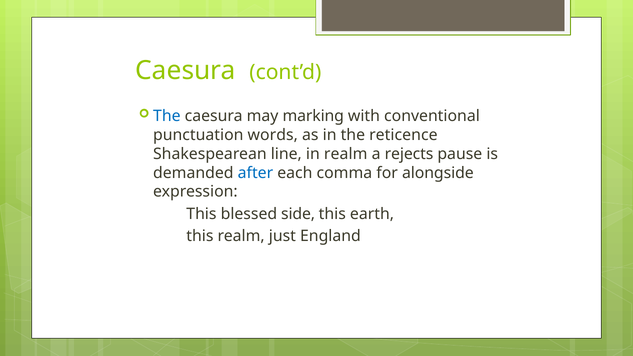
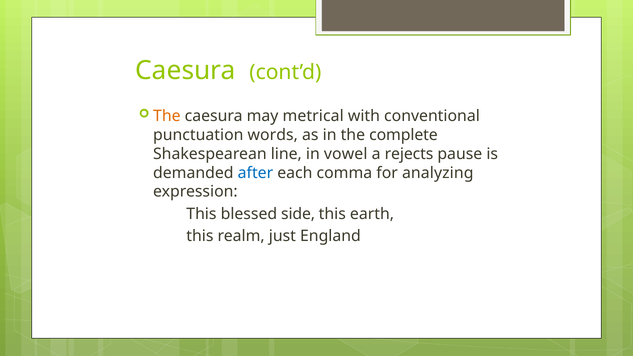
The colour: blue -> orange (167, 116)
marking: marking -> metrical (313, 116)
reticence: reticence -> complete (403, 135)
in realm: realm -> vowel (346, 154)
alongside: alongside -> analyzing (438, 173)
